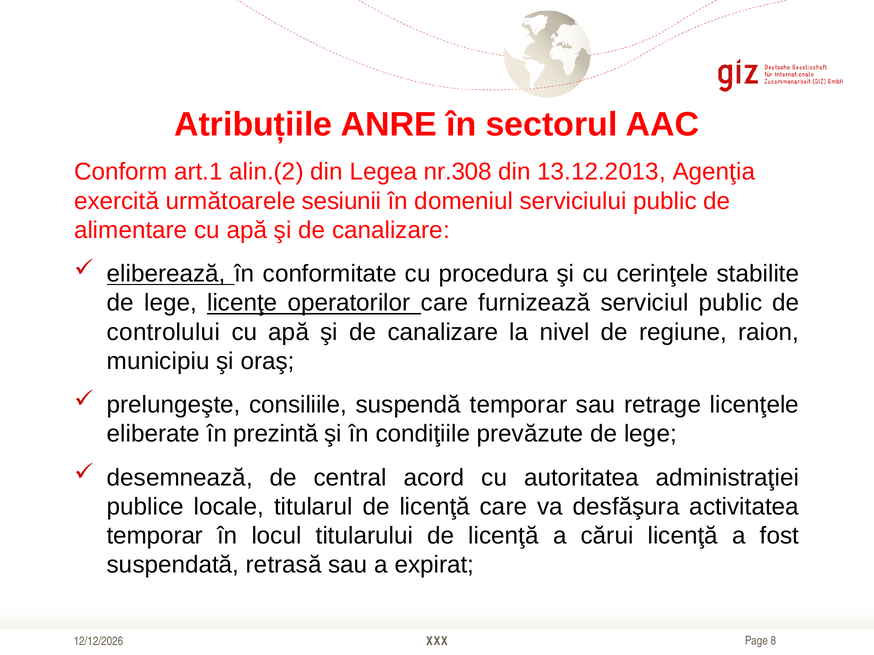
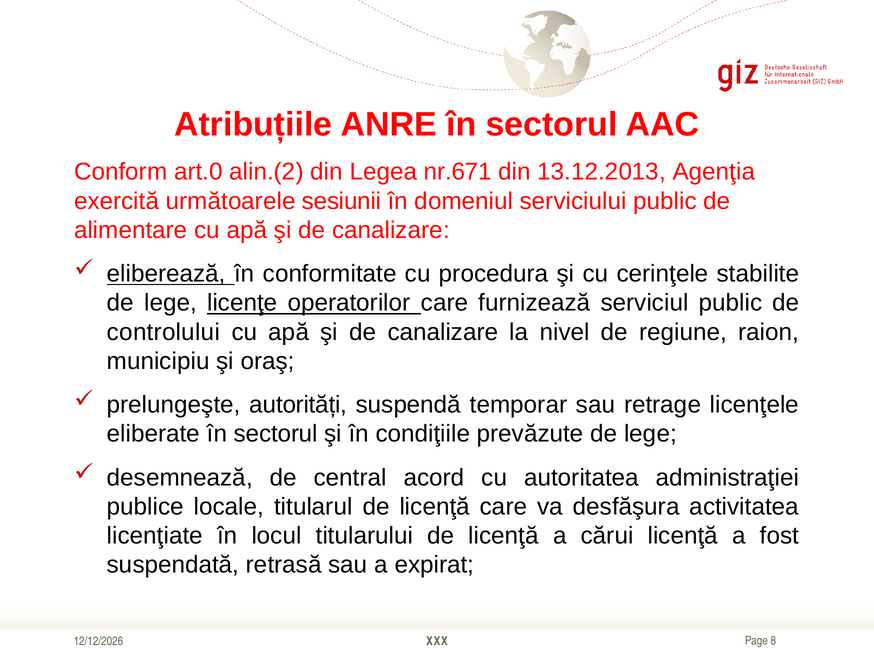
art.1: art.1 -> art.0 (198, 172)
nr.308: nr.308 -> nr.671 (458, 172)
consiliile: consiliile -> autorități (298, 405)
eliberate în prezintă: prezintă -> sectorul (276, 434)
temporar: temporar -> licenţiate (155, 536)
